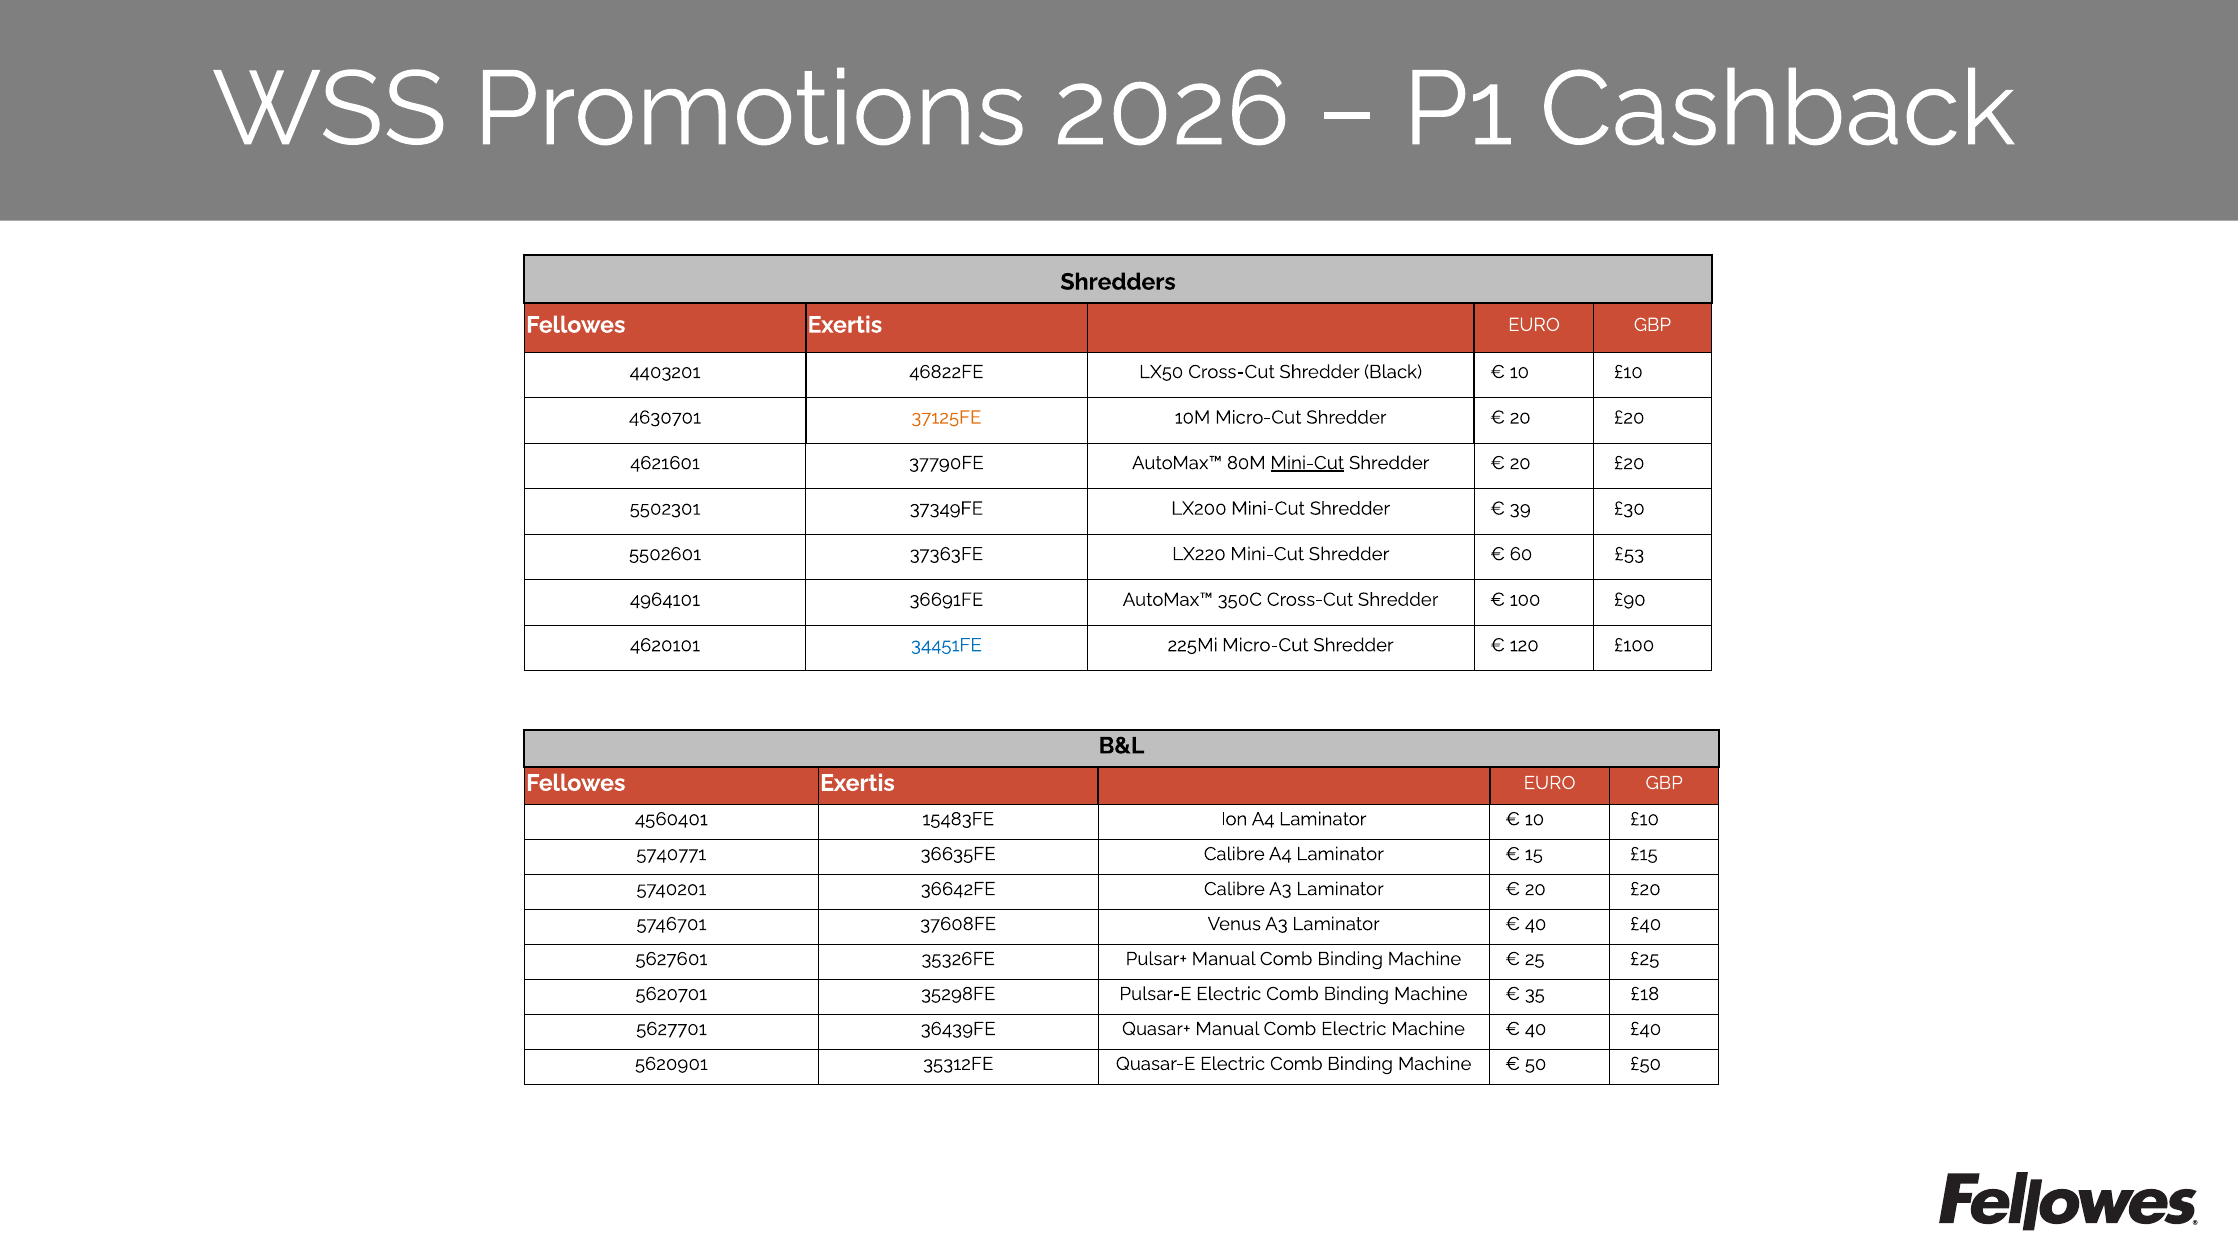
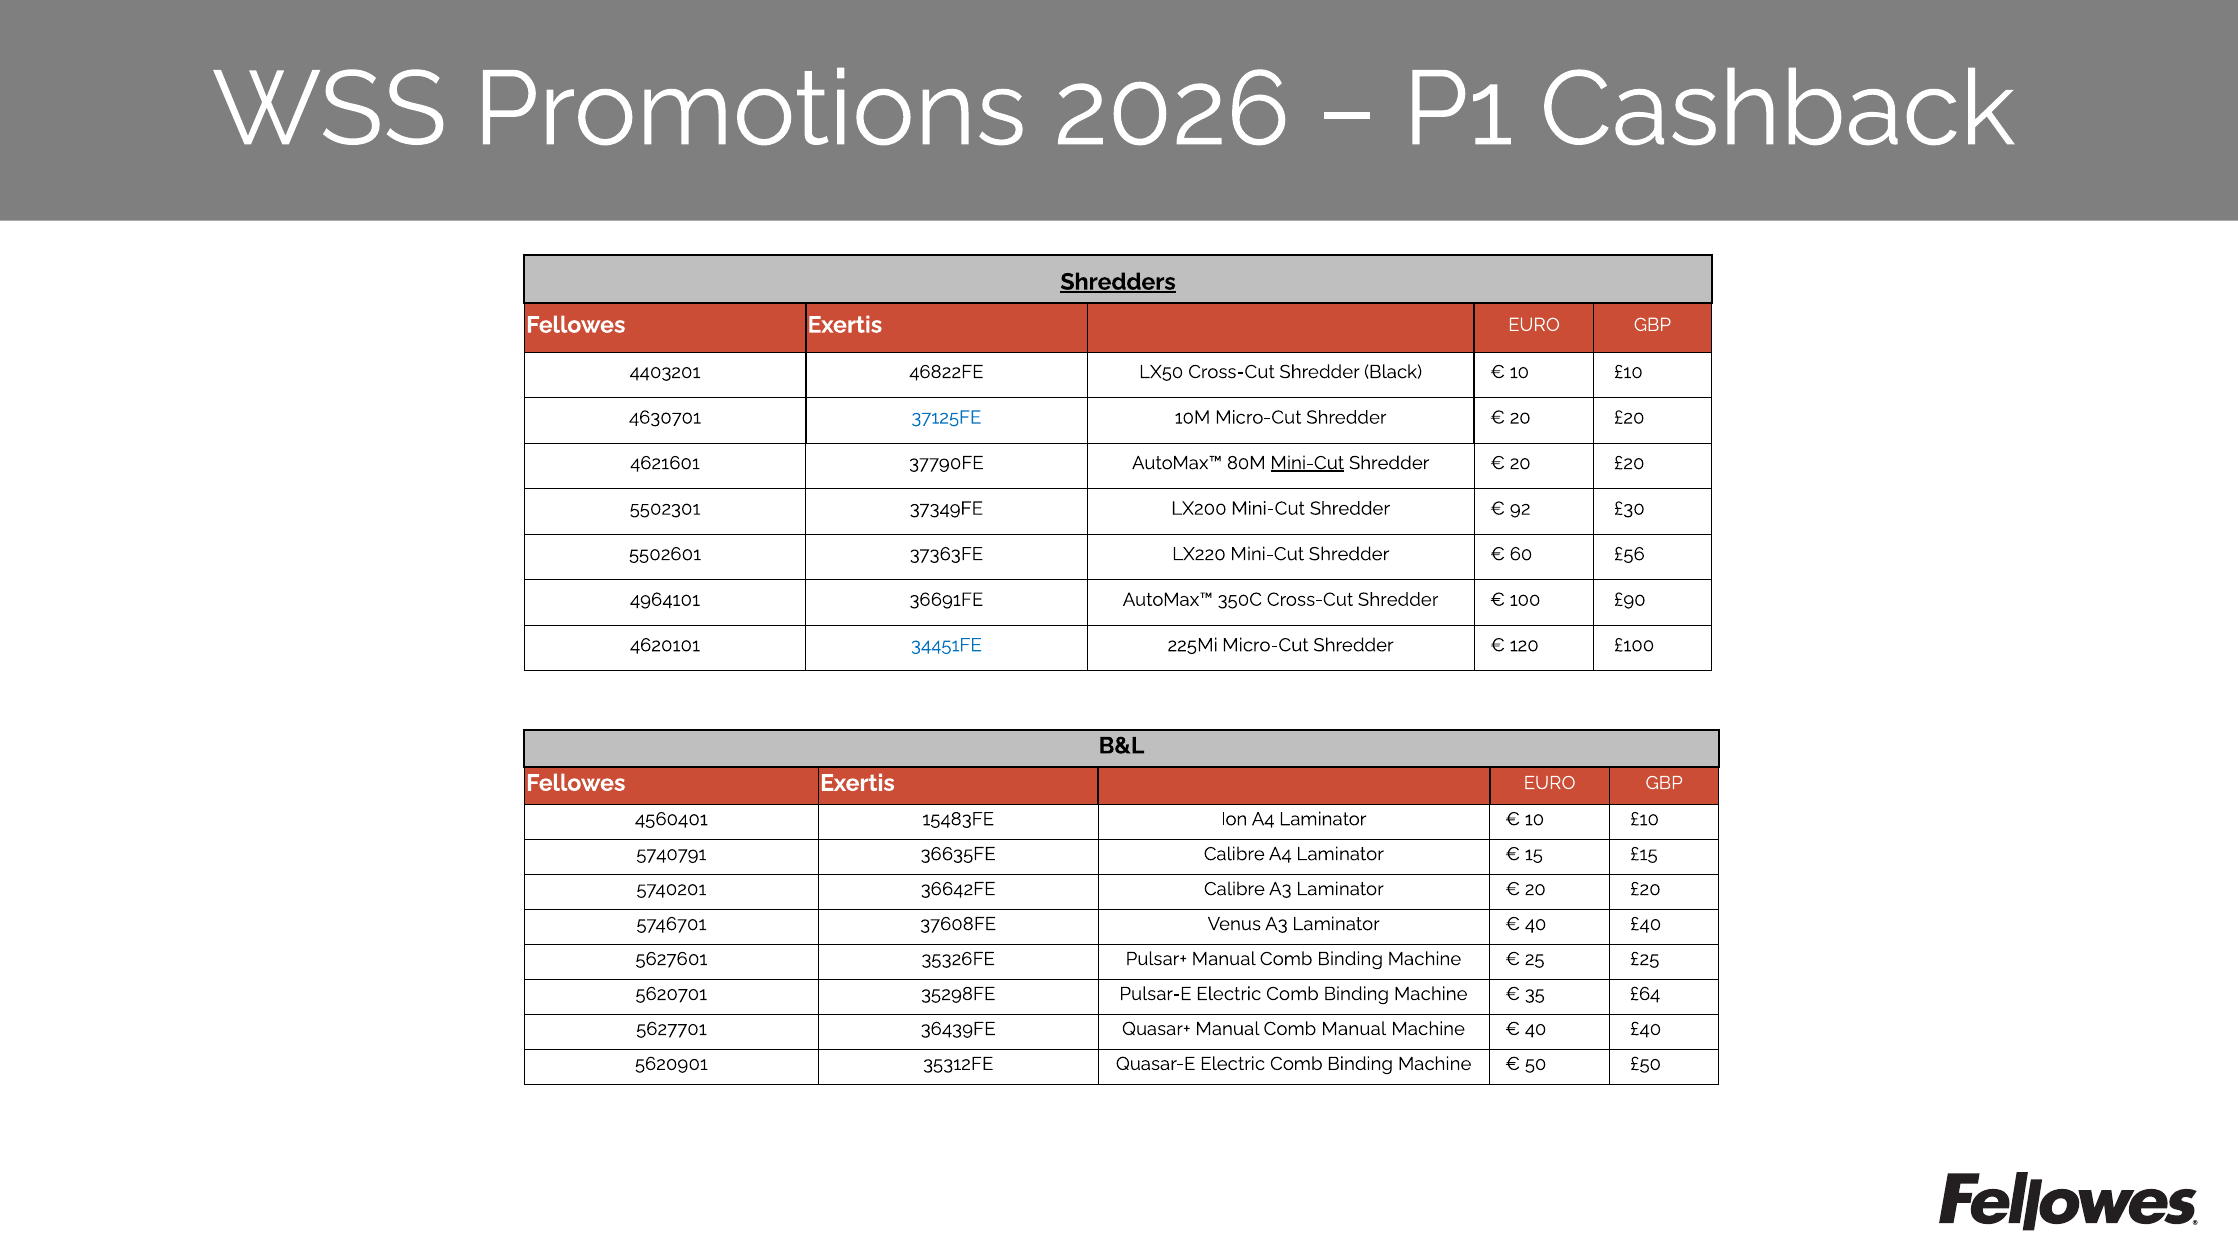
Shredders underline: none -> present (1118, 282)
37125FE colour: orange -> blue (946, 417)
39: 39 -> 92 (1520, 508)
£53: £53 -> £56 (1629, 554)
5740771: 5740771 -> 5740791 (671, 854)
£18: £18 -> £64 (1645, 994)
Comb Electric: Electric -> Manual (1354, 1029)
